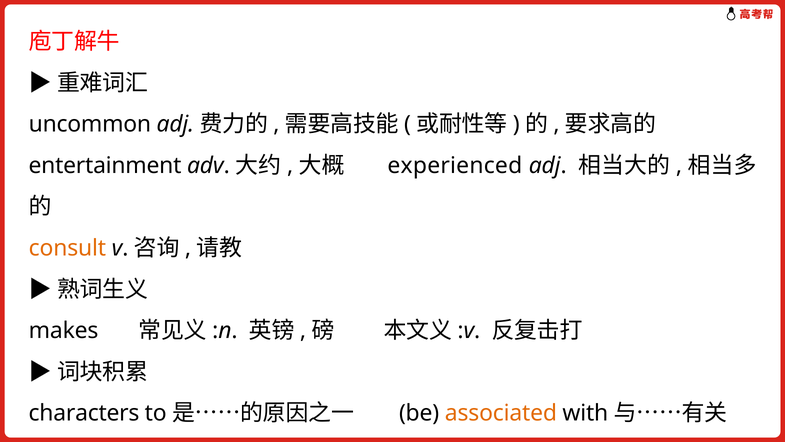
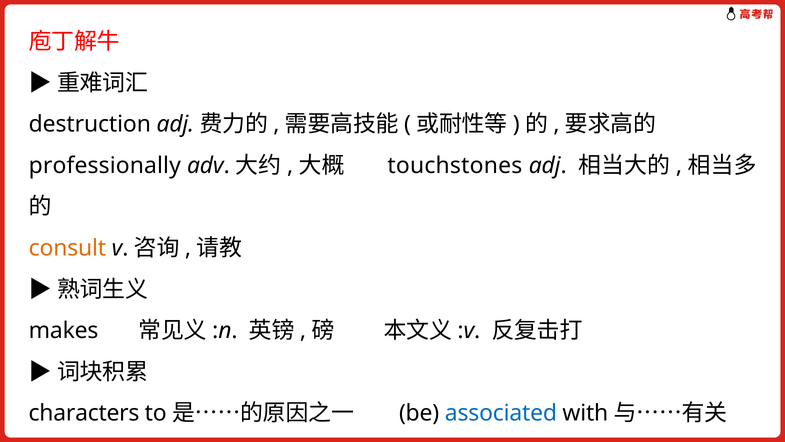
uncommon: uncommon -> destruction (90, 124)
entertainment: entertainment -> professionally (105, 165)
experienced: experienced -> touchstones (455, 165)
associated colour: orange -> blue (501, 413)
